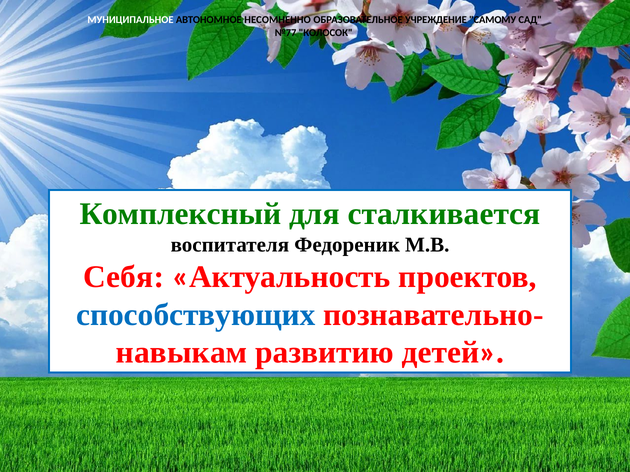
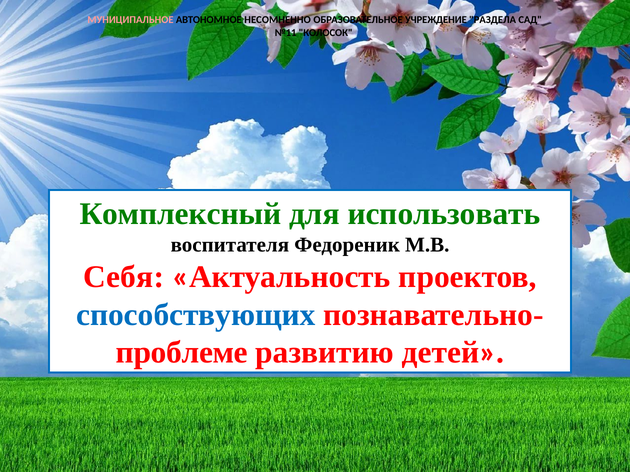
МУНИЦИПАЛЬНОЕ colour: white -> pink (130, 20)
САМОМУ: САМОМУ -> РАЗДЕЛА (493, 20)
№77: №77 -> №11 (286, 33)
сталкивается: сталкивается -> использовать (444, 214)
навыкам: навыкам -> проблеме (182, 353)
